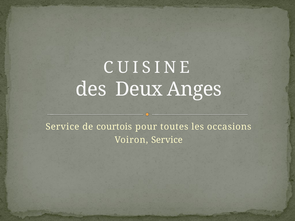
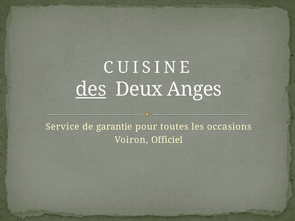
des underline: none -> present (91, 89)
courtois: courtois -> garantie (114, 127)
Voiron Service: Service -> Officiel (167, 140)
